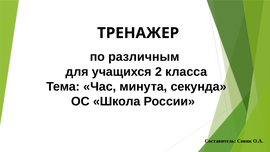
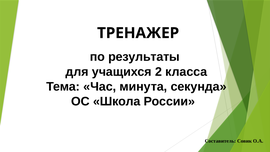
различным: различным -> результаты (144, 57)
